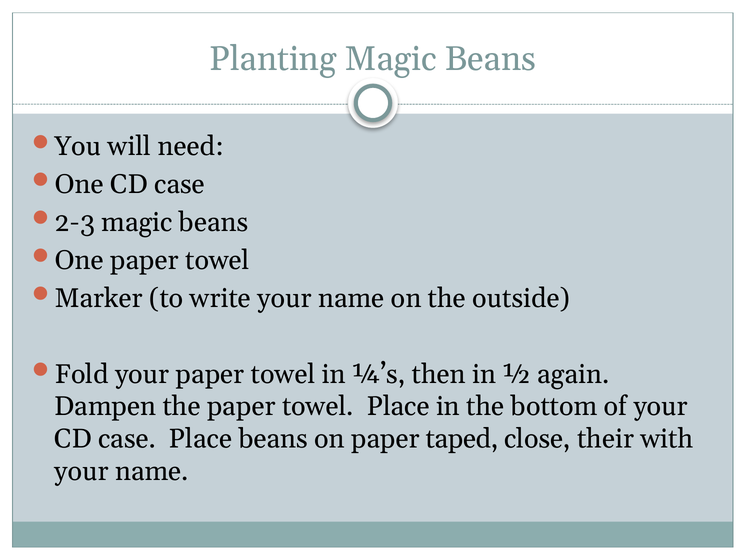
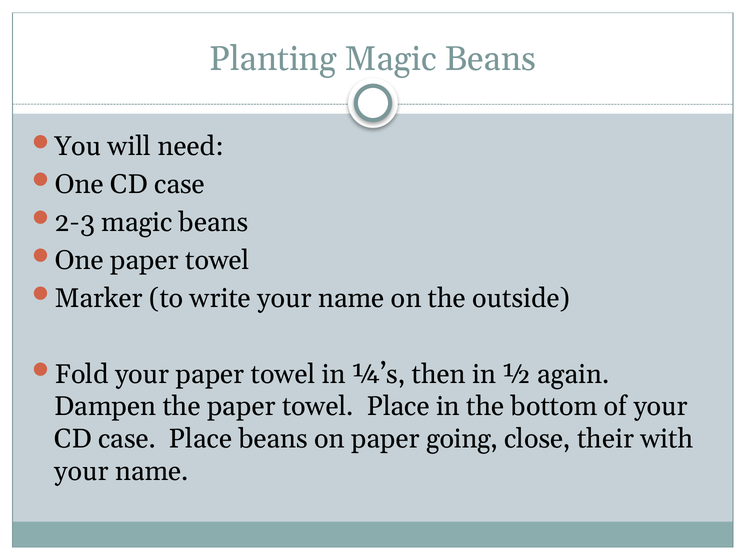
taped: taped -> going (462, 438)
